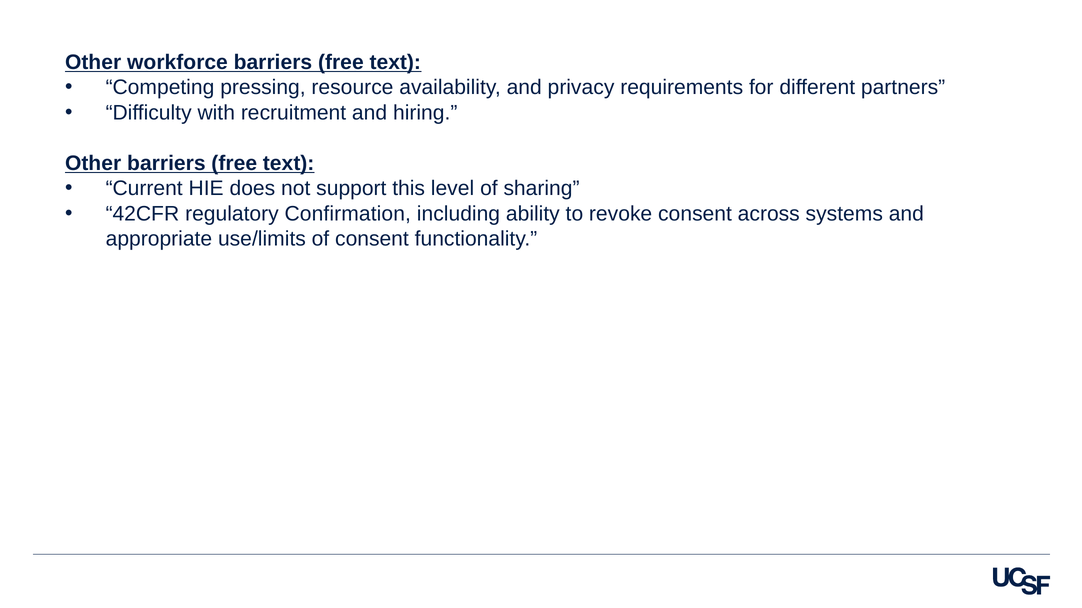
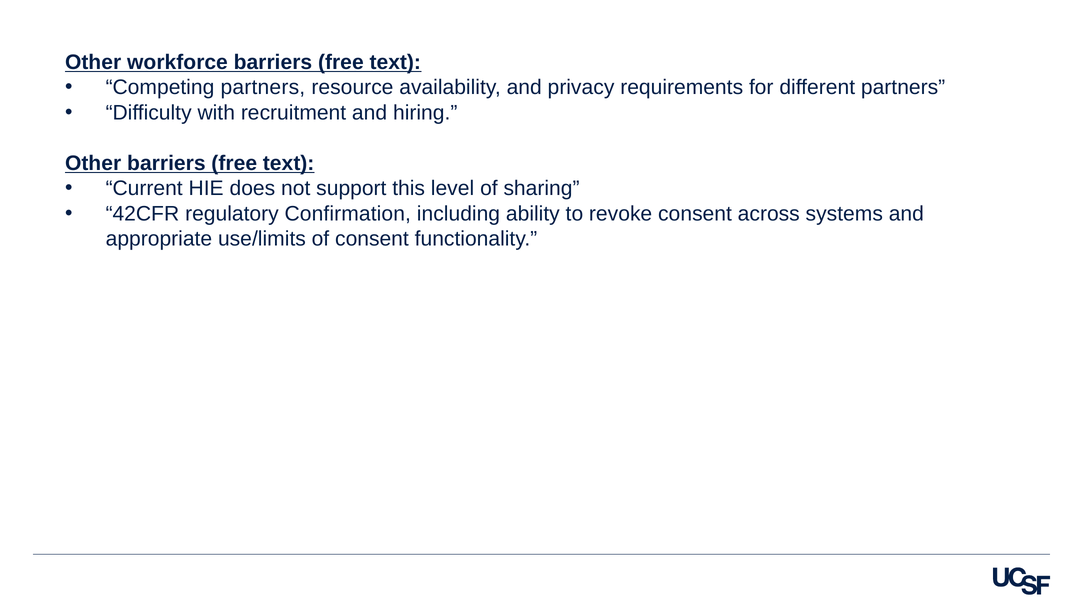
Competing pressing: pressing -> partners (263, 88)
